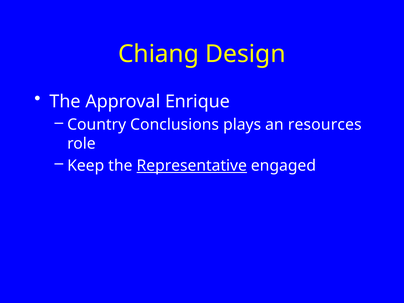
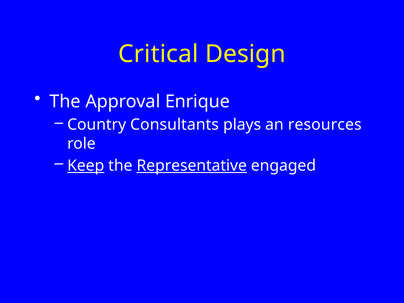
Chiang: Chiang -> Critical (158, 54)
Conclusions: Conclusions -> Consultants (175, 125)
Keep underline: none -> present (86, 166)
